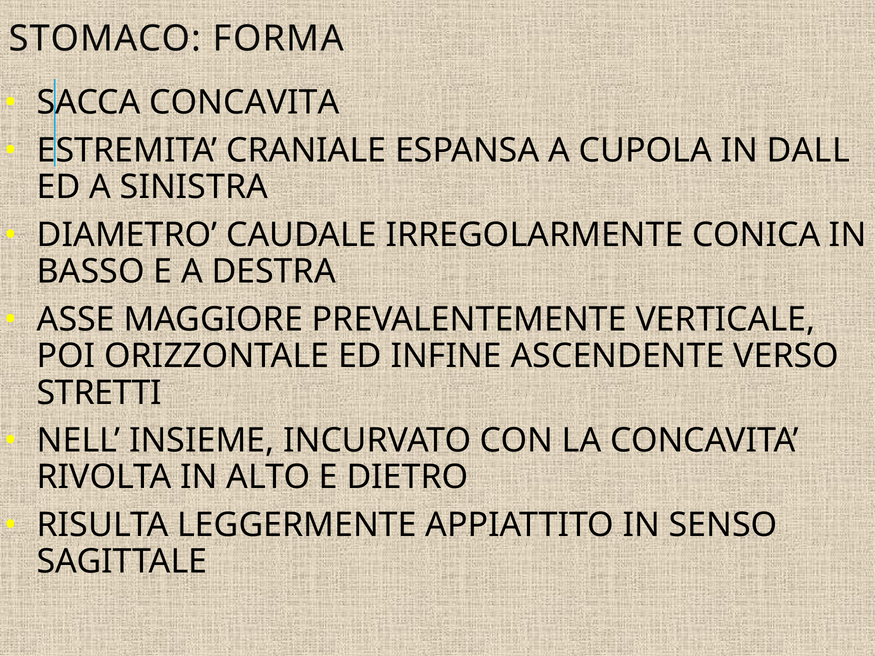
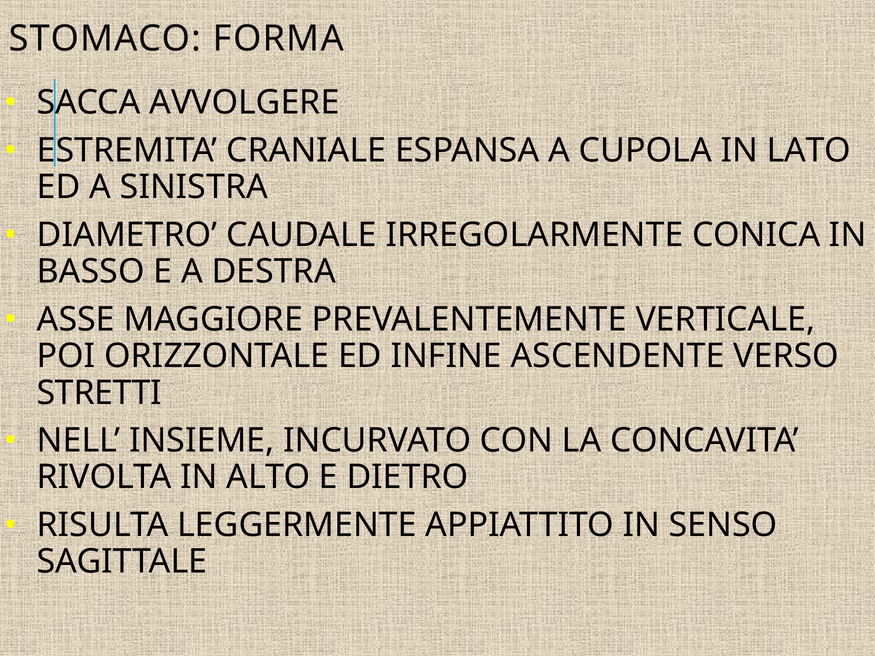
SACCA CONCAVITA: CONCAVITA -> AVVOLGERE (244, 103)
DALL: DALL -> LATO (809, 150)
